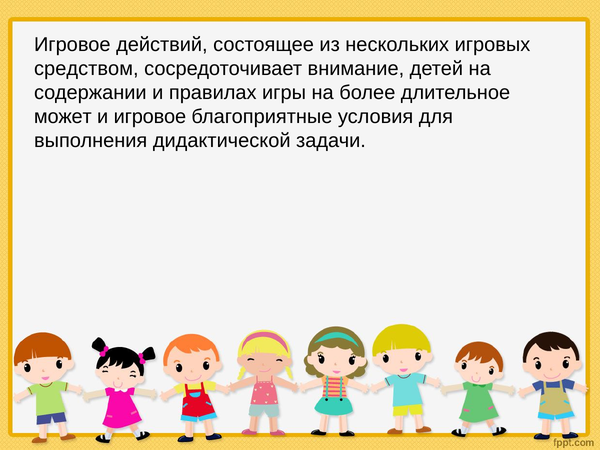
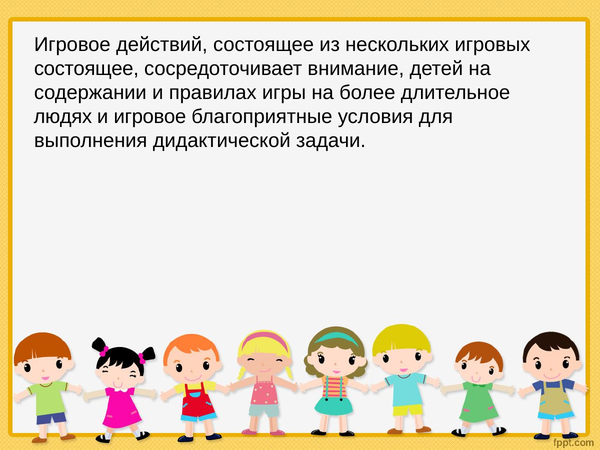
средством: средством -> состоящее (86, 68)
может: может -> людях (63, 116)
